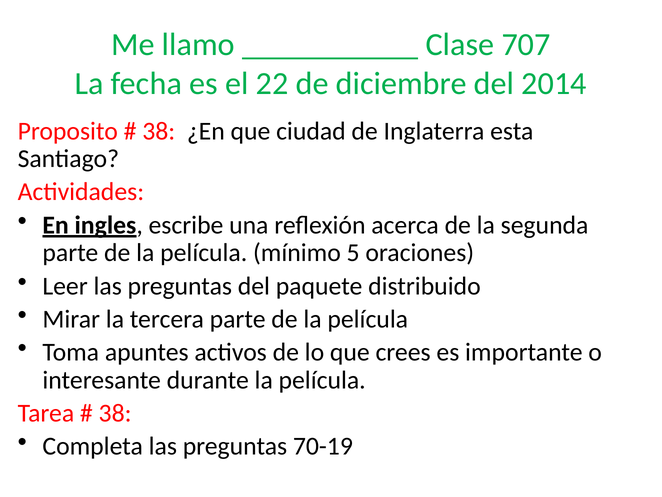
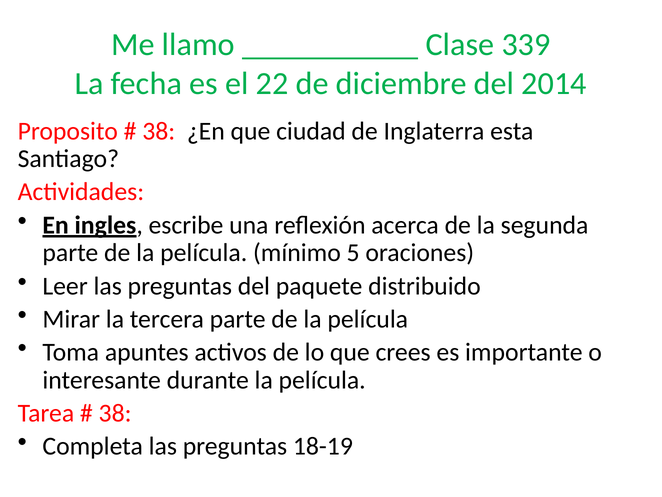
707: 707 -> 339 (526, 45)
70-19: 70-19 -> 18-19 (323, 446)
